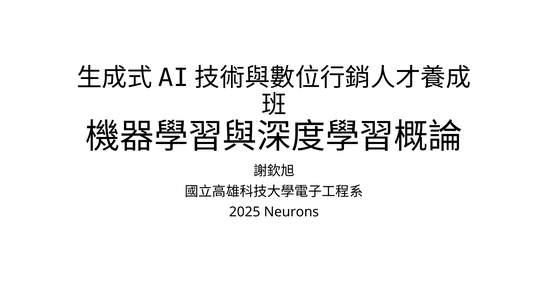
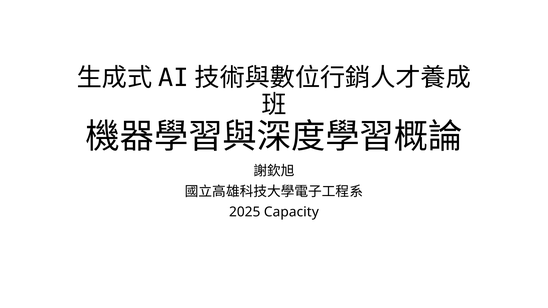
Neurons: Neurons -> Capacity (291, 212)
